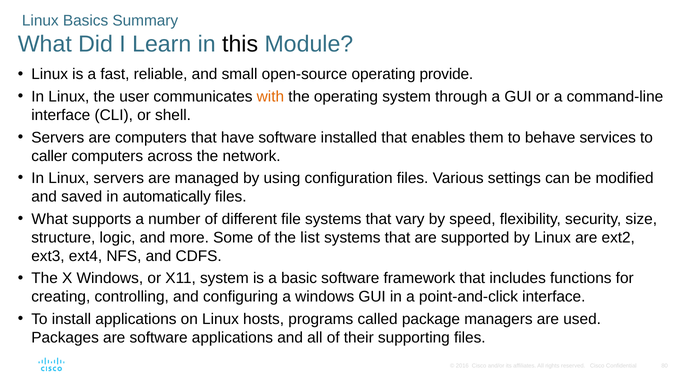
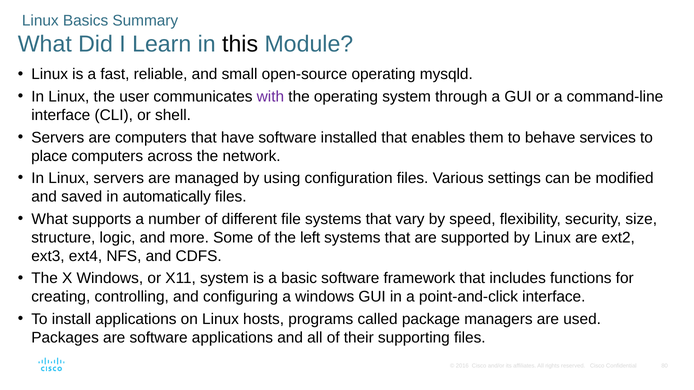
provide: provide -> mysqld (446, 74)
with colour: orange -> purple (270, 97)
caller: caller -> place (49, 156)
list: list -> left (310, 238)
